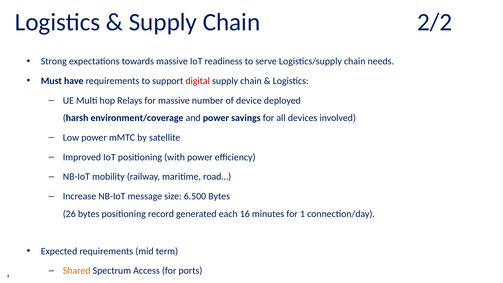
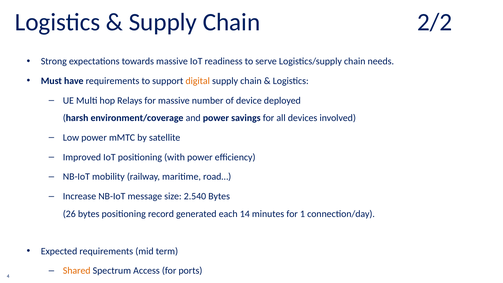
digital colour: red -> orange (198, 81)
6.500: 6.500 -> 2.540 (195, 196)
16: 16 -> 14 (245, 214)
